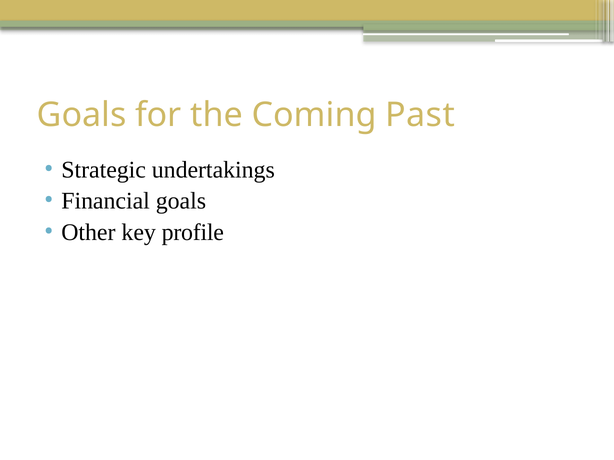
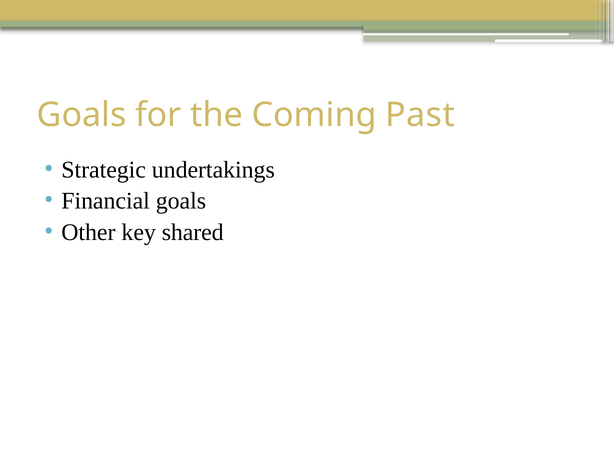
profile: profile -> shared (193, 233)
